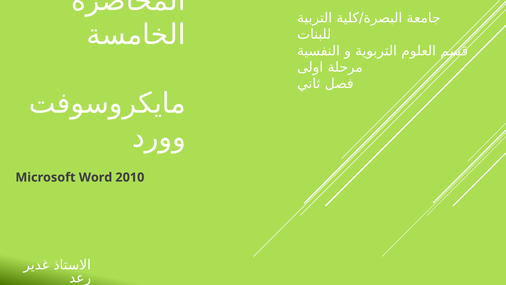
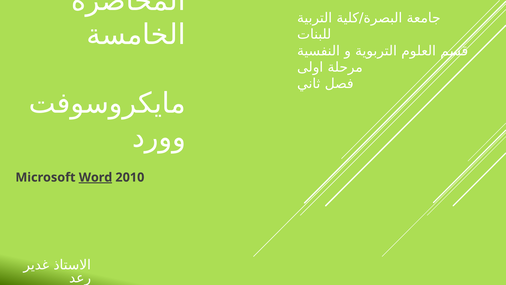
Word underline: none -> present (96, 177)
